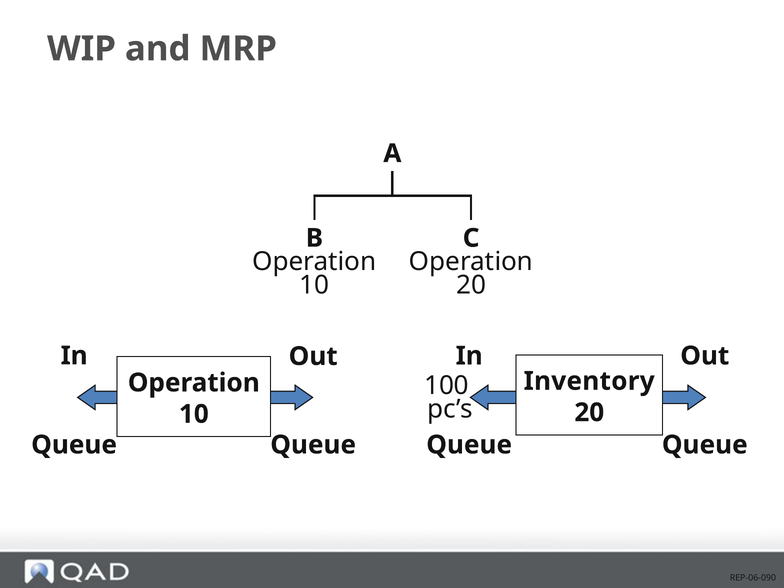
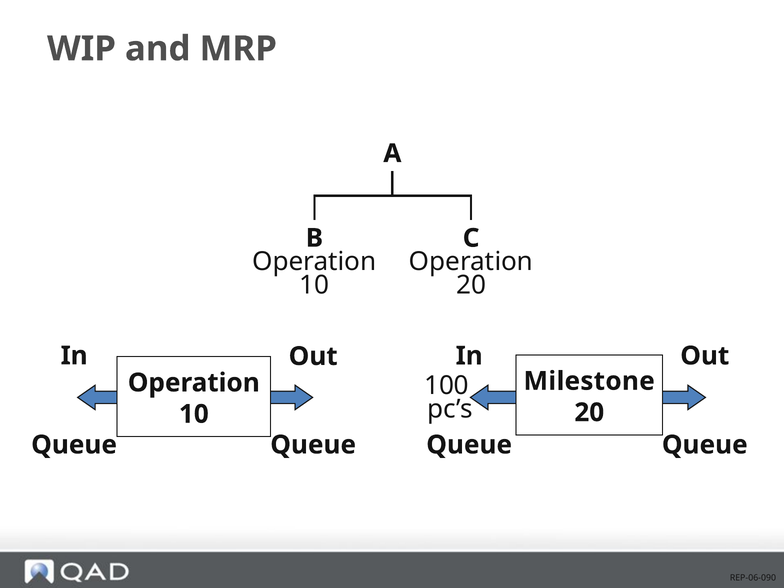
Inventory: Inventory -> Milestone (589, 381)
